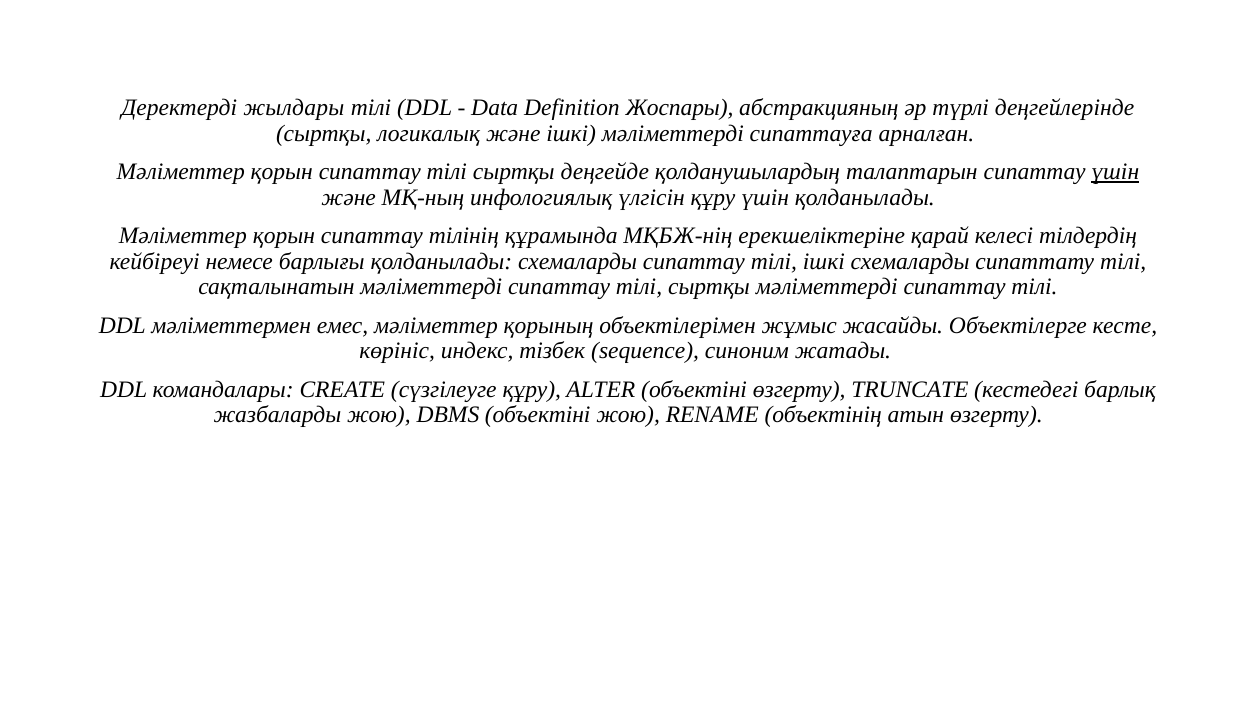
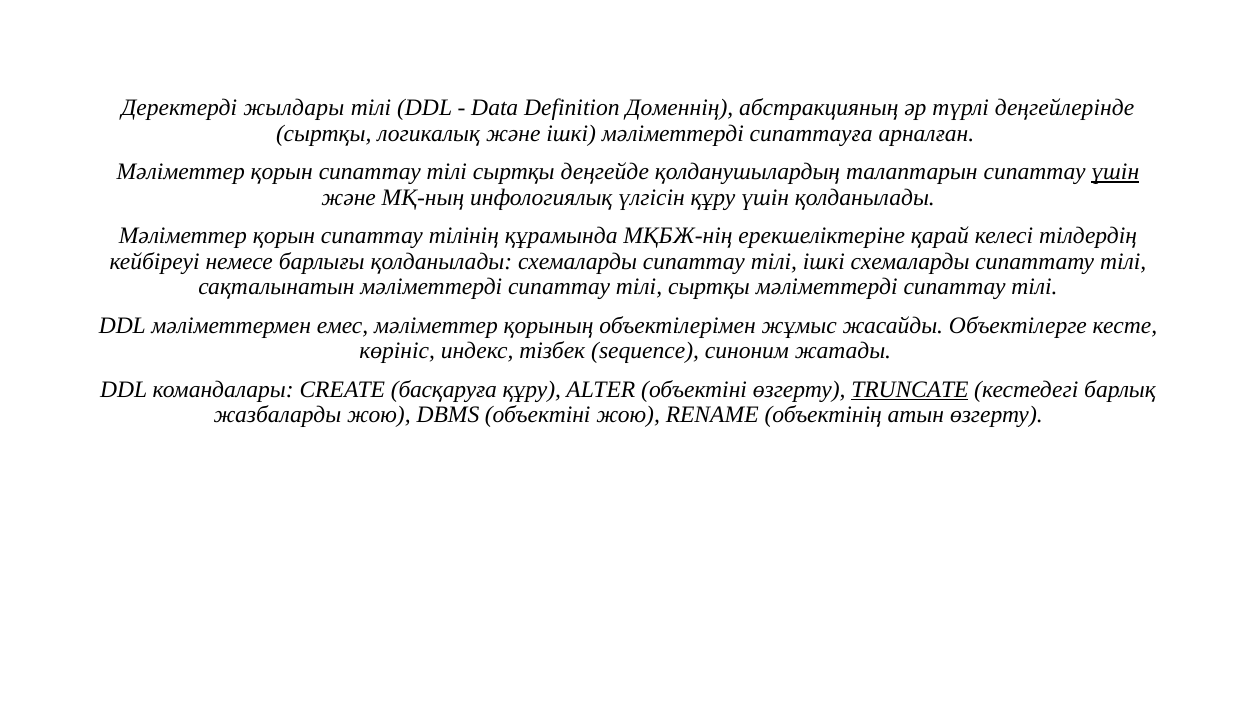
Жоспары: Жоспары -> Доменнің (679, 108)
сүзгілеуге: сүзгілеуге -> басқаруға (444, 390)
TRUNCATE underline: none -> present (910, 390)
